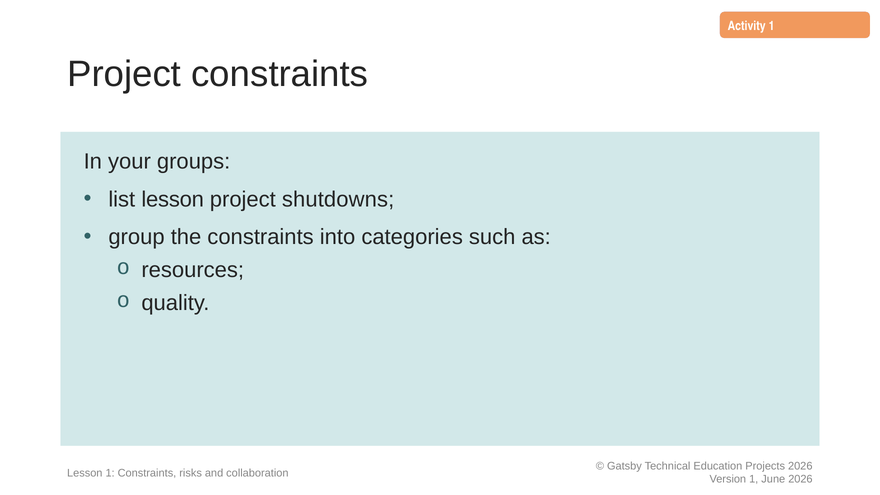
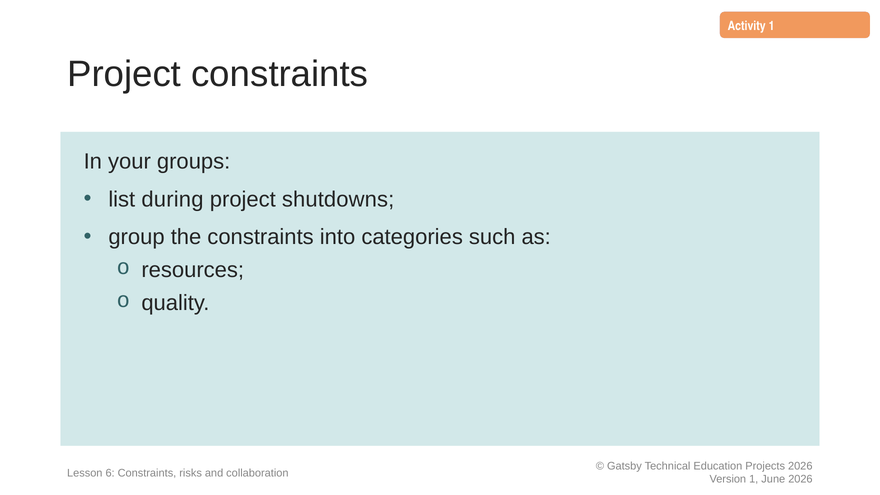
list lesson: lesson -> during (172, 199)
Lesson 1: 1 -> 6 (110, 473)
